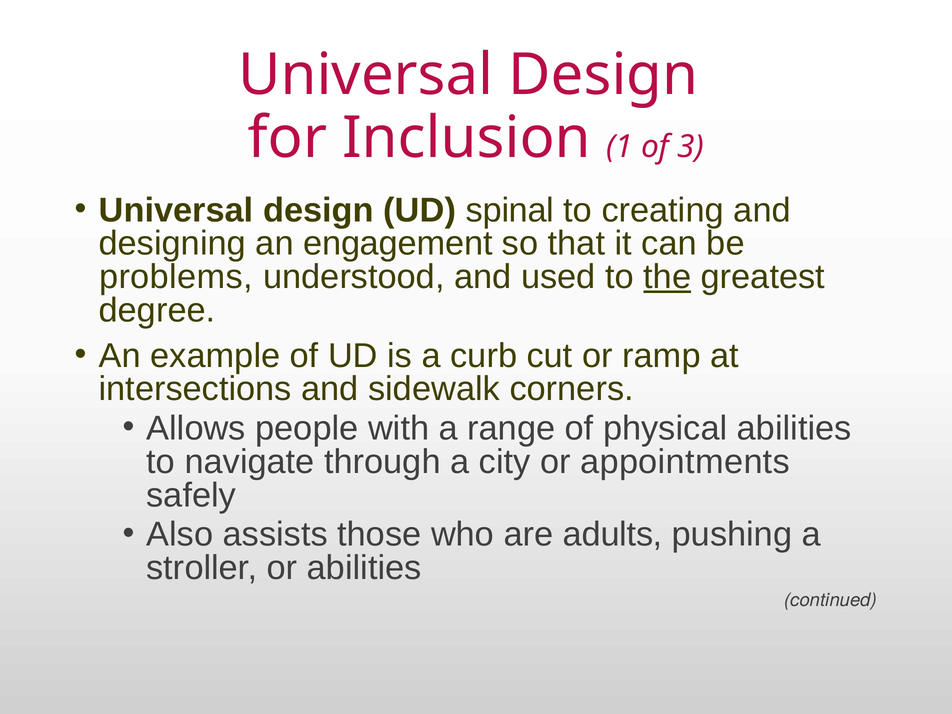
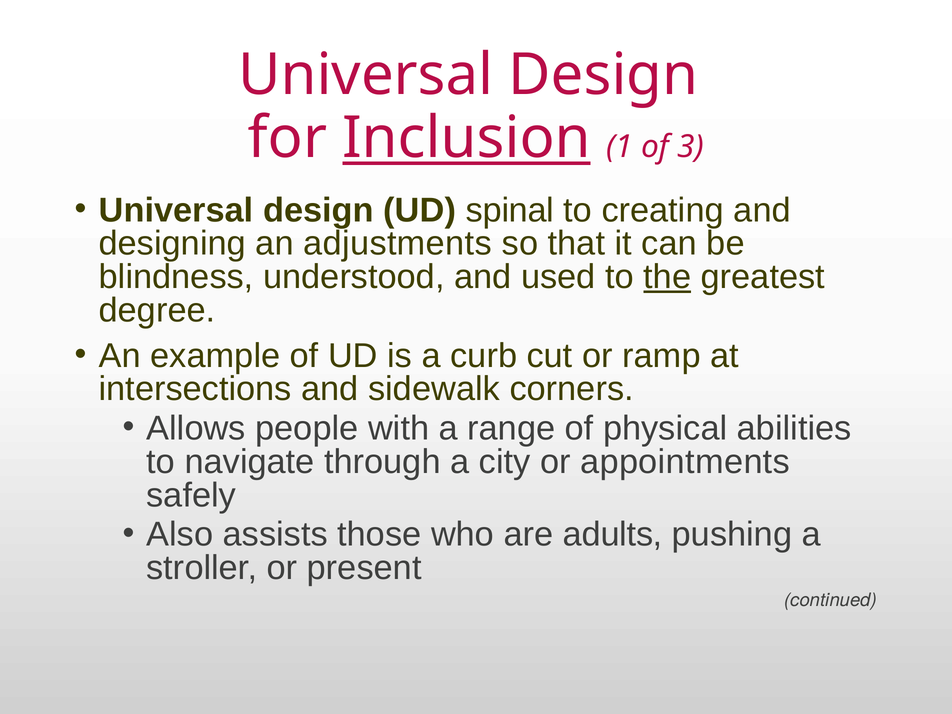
Inclusion underline: none -> present (466, 138)
engagement: engagement -> adjustments (398, 244)
problems: problems -> blindness (176, 277)
or abilities: abilities -> present (364, 568)
